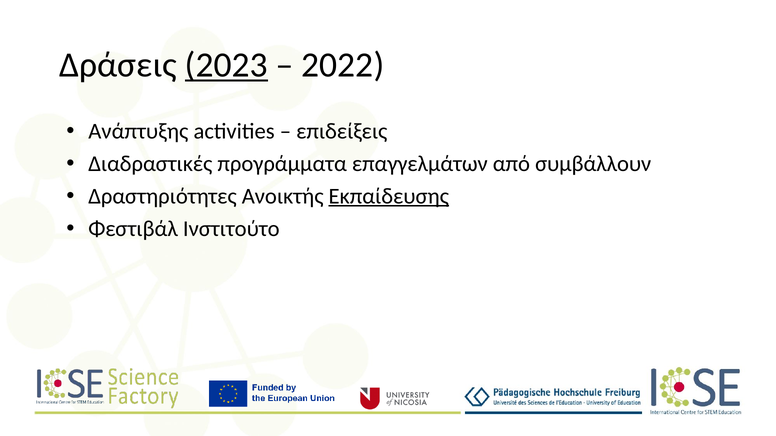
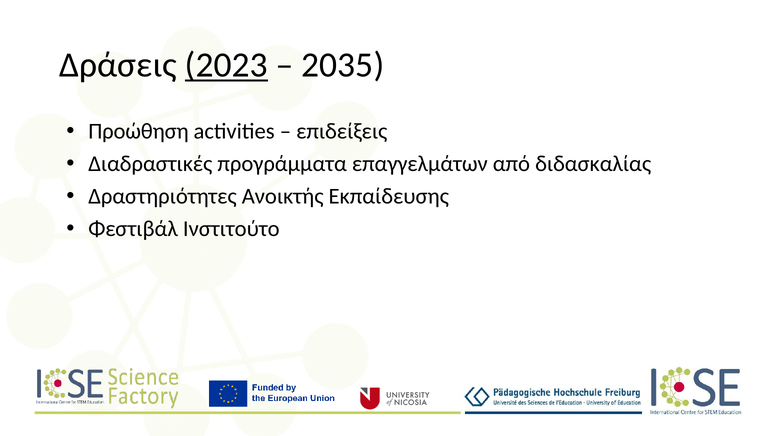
2022: 2022 -> 2035 (343, 65)
Ανάπτυξης: Ανάπτυξης -> Προώθηση (138, 131)
συμβάλλουν: συμβάλλουν -> διδασκαλίας (593, 164)
Εκπαίδευσης underline: present -> none (389, 196)
